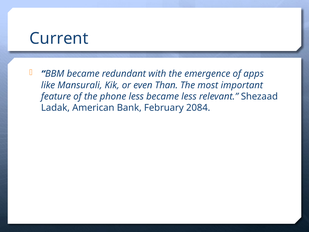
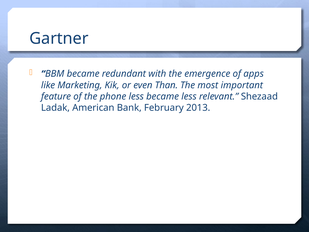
Current: Current -> Gartner (59, 38)
Mansurali: Mansurali -> Marketing (80, 85)
2084: 2084 -> 2013 (198, 108)
